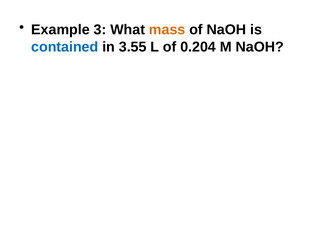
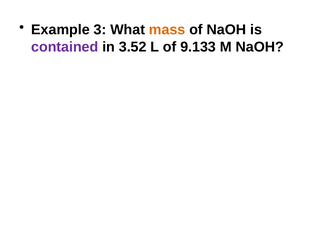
contained colour: blue -> purple (65, 47)
3.55: 3.55 -> 3.52 (133, 47)
0.204: 0.204 -> 9.133 (198, 47)
